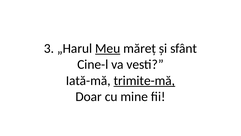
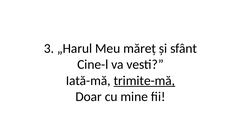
Meu underline: present -> none (108, 48)
